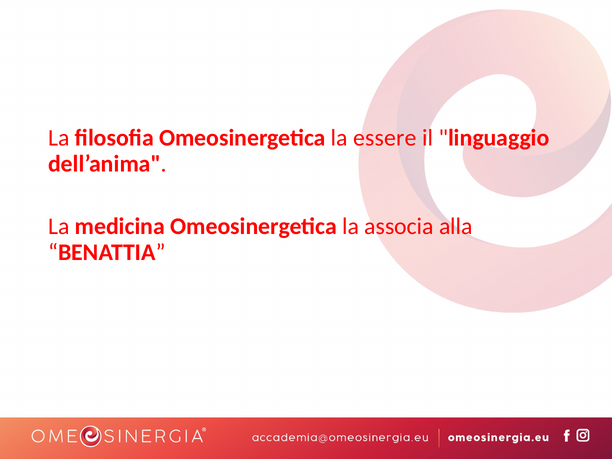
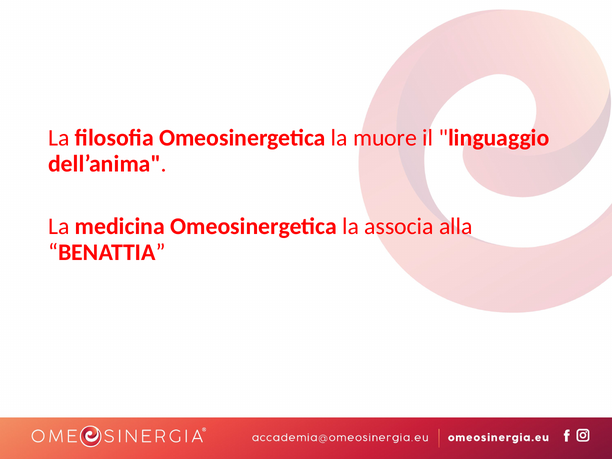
essere: essere -> muore (385, 138)
